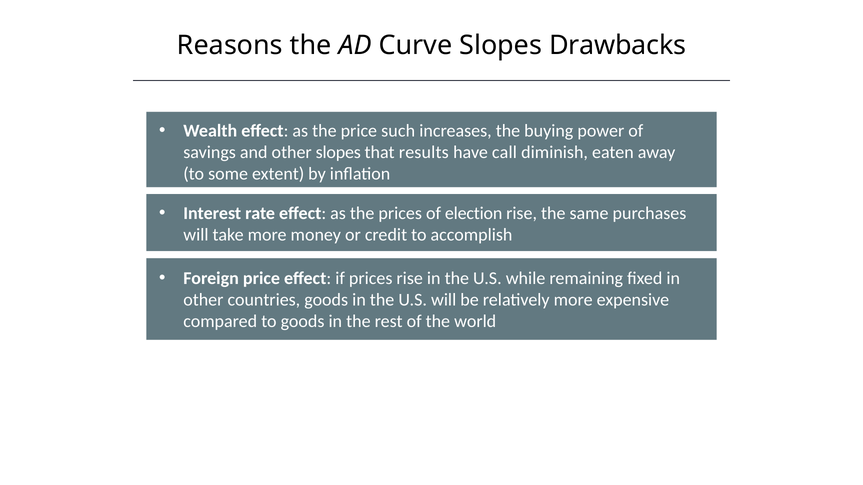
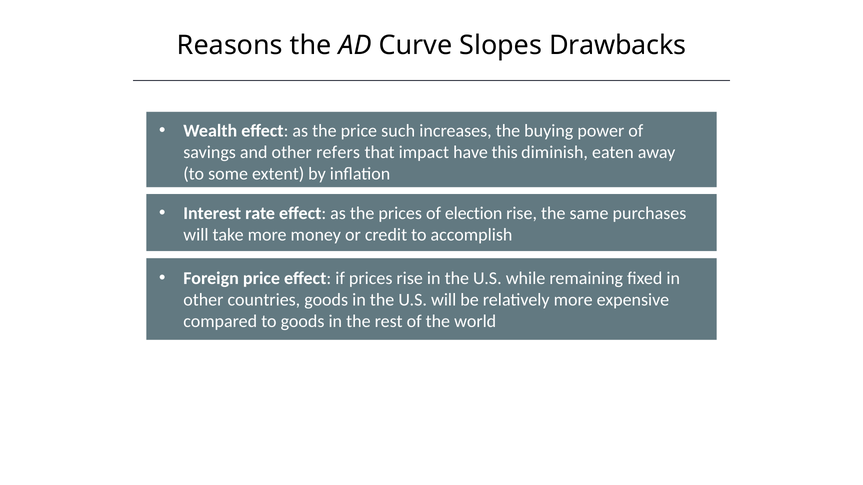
other slopes: slopes -> refers (338, 152)
results: results -> impact (424, 152)
call: call -> this (505, 152)
